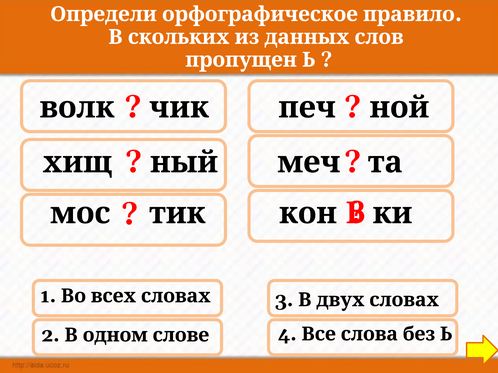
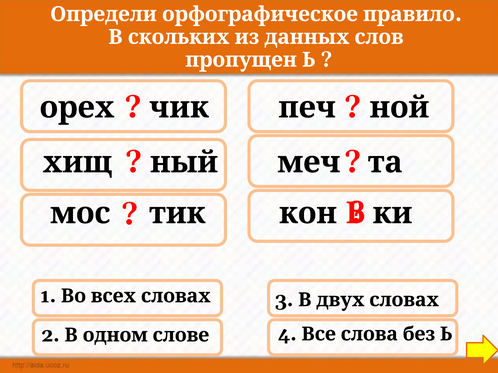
волк: волк -> орех (77, 108)
